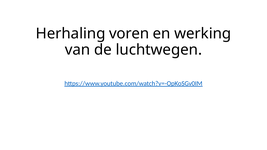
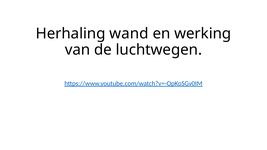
voren: voren -> wand (129, 34)
